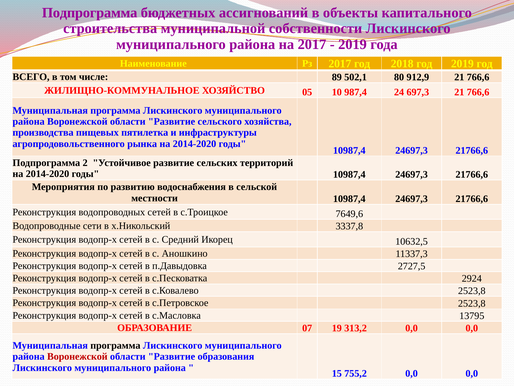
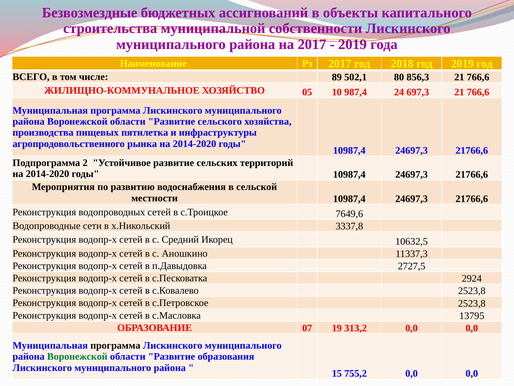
Подпрограмма: Подпрограмма -> Безвозмездные (90, 13)
912,9: 912,9 -> 856,3 (418, 77)
Воронежской colour: red -> green (77, 356)
